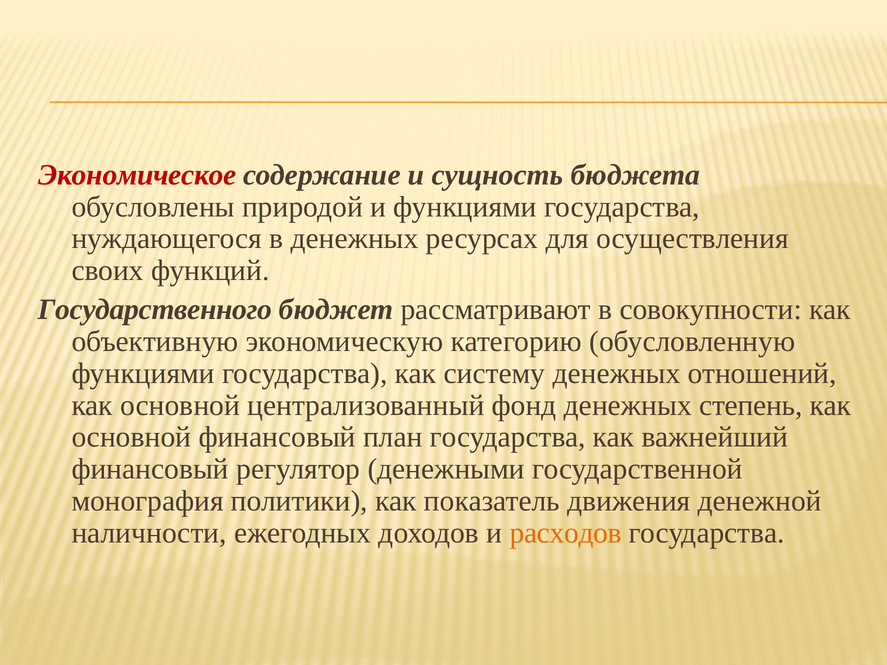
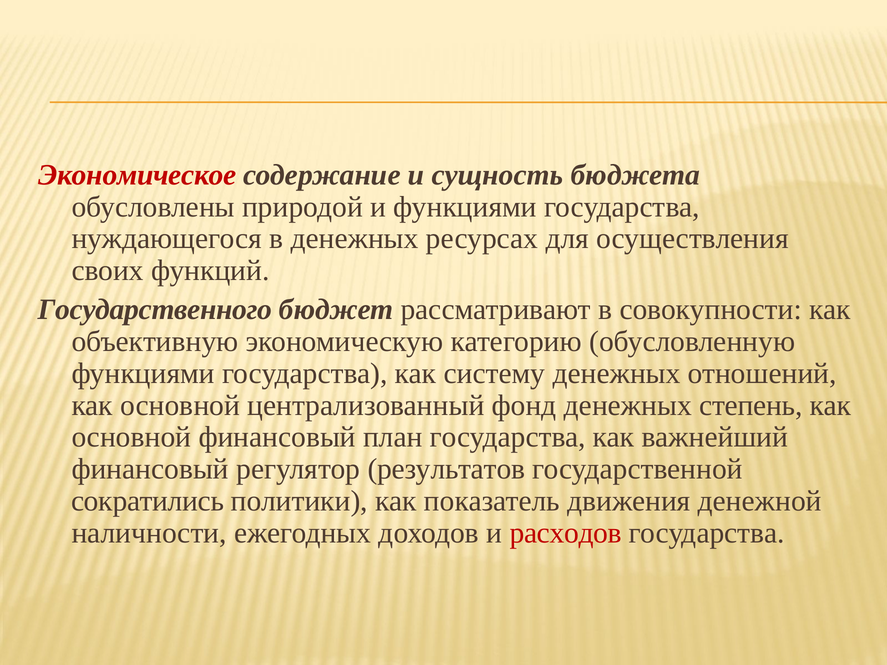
денежными: денежными -> результатов (446, 469)
монография: монография -> сократились (148, 501)
расходов colour: orange -> red (566, 533)
